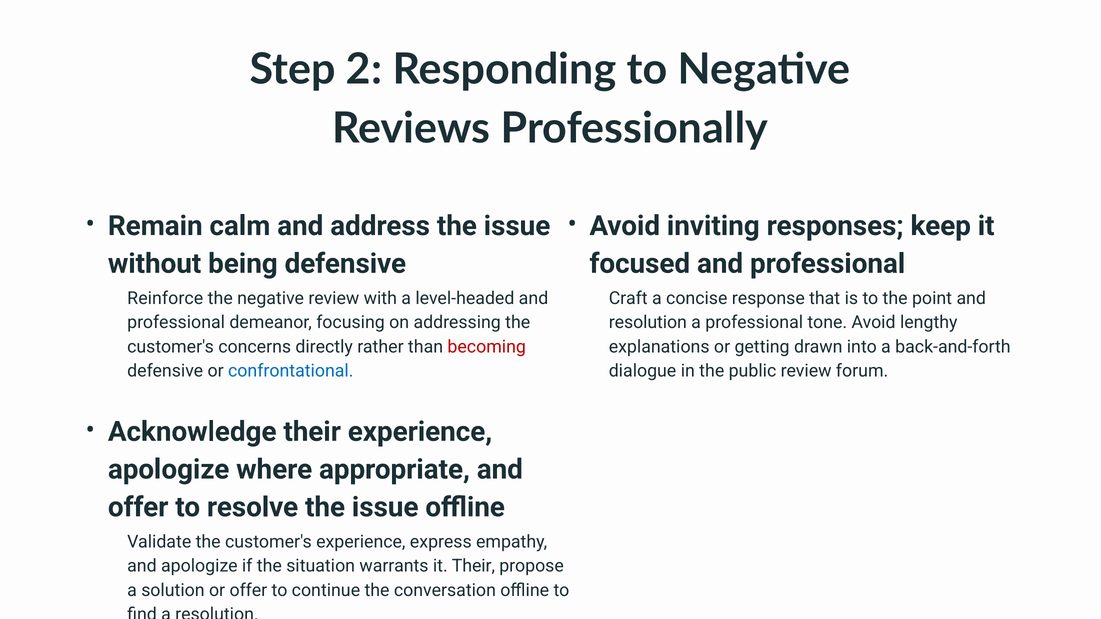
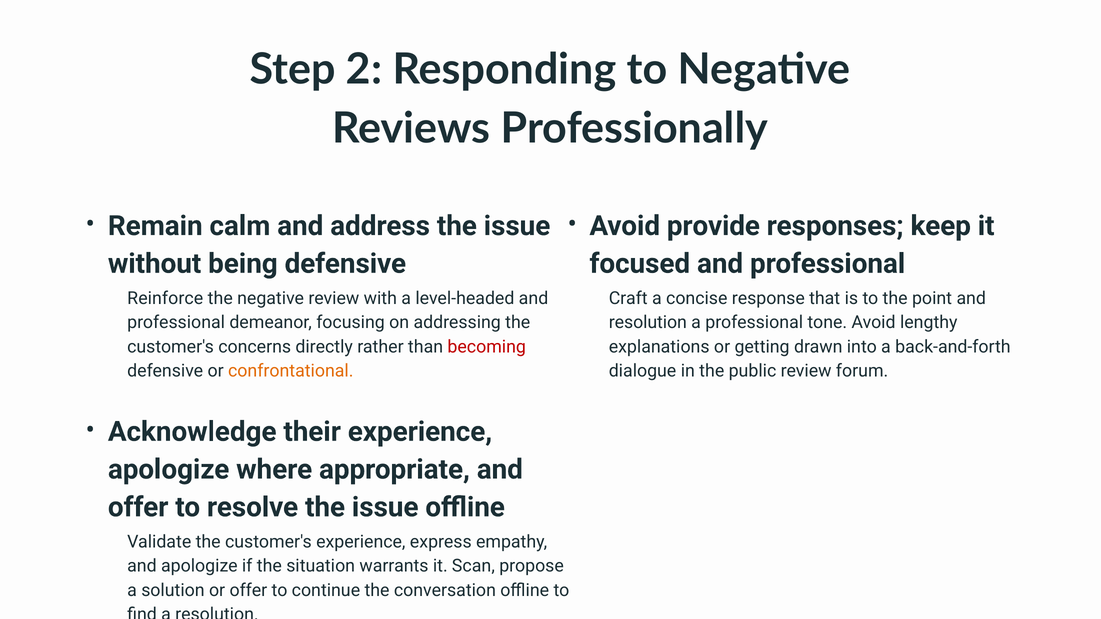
inviting: inviting -> provide (713, 226)
confrontational colour: blue -> orange (291, 371)
it Their: Their -> Scan (473, 566)
